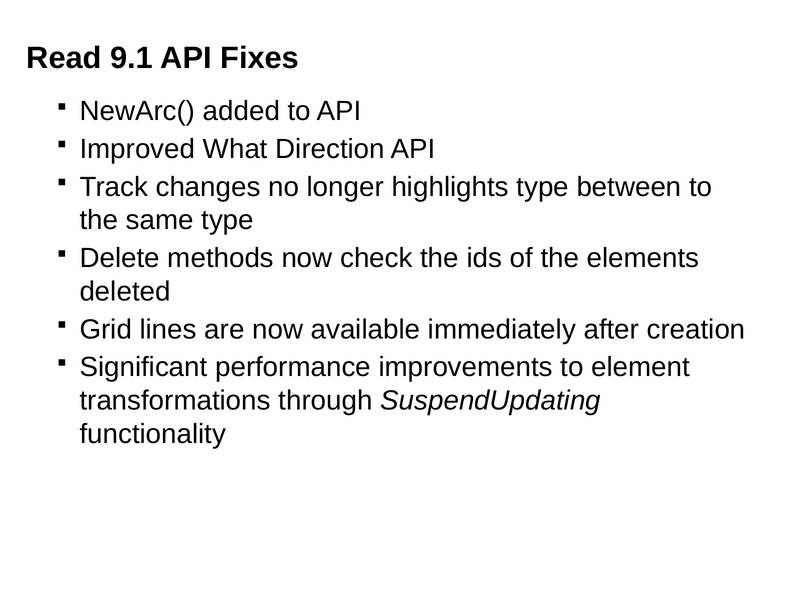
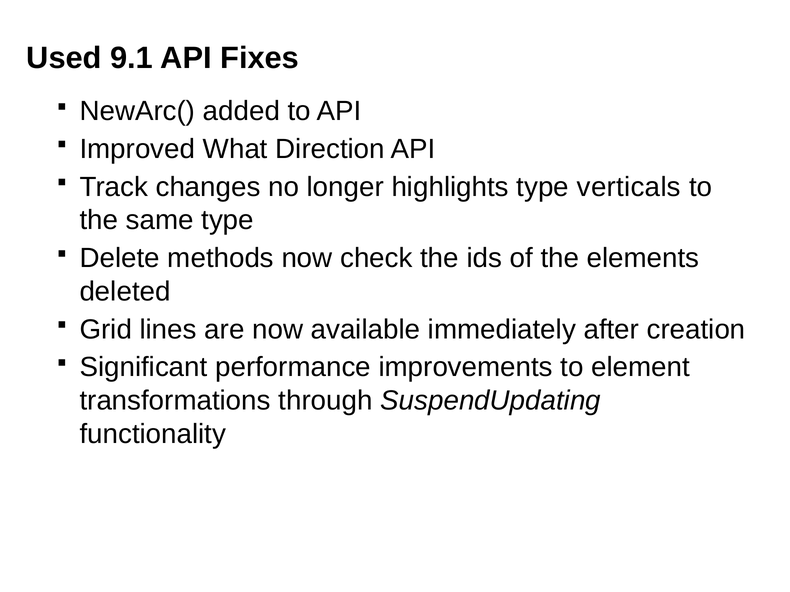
Read: Read -> Used (64, 58)
between: between -> verticals (629, 187)
